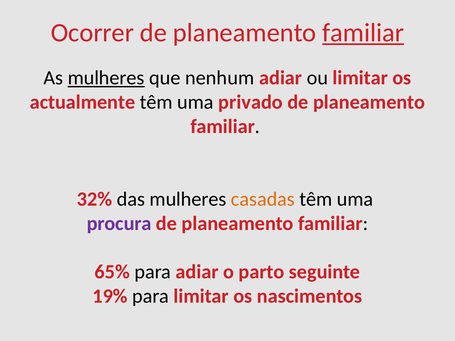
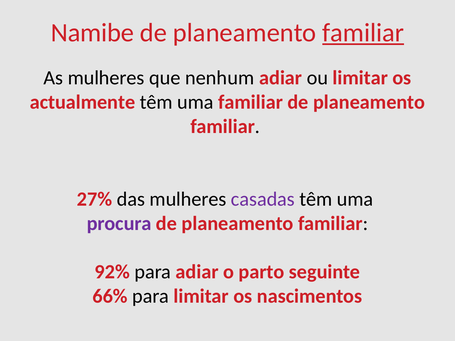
Ocorrer: Ocorrer -> Namibe (92, 33)
mulheres underline: present -> none (106, 78)
uma privado: privado -> familiar (251, 102)
32%: 32% -> 27% (95, 199)
casadas colour: orange -> purple (263, 199)
65%: 65% -> 92% (112, 272)
19%: 19% -> 66% (110, 296)
